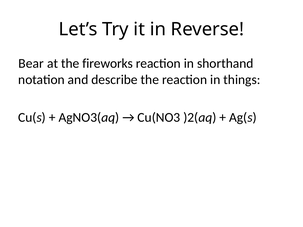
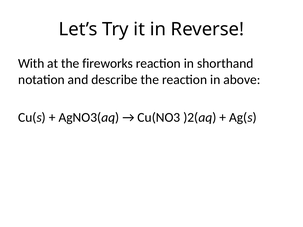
Bear: Bear -> With (31, 64)
things: things -> above (242, 80)
